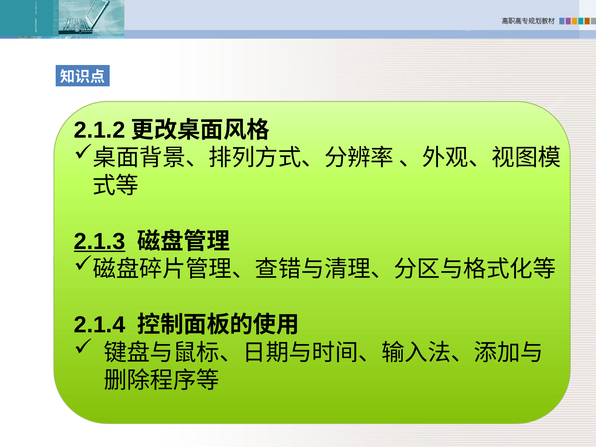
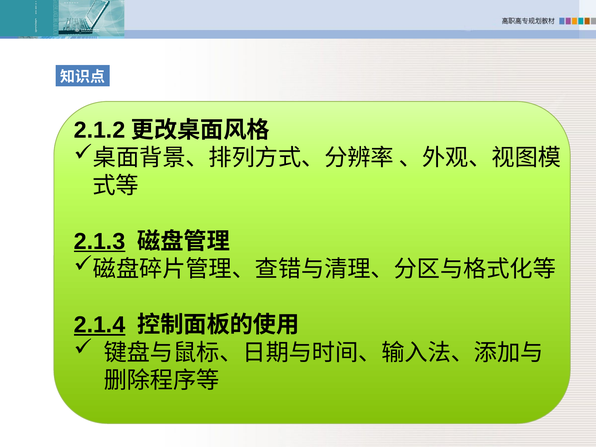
2.1.4 underline: none -> present (100, 325)
